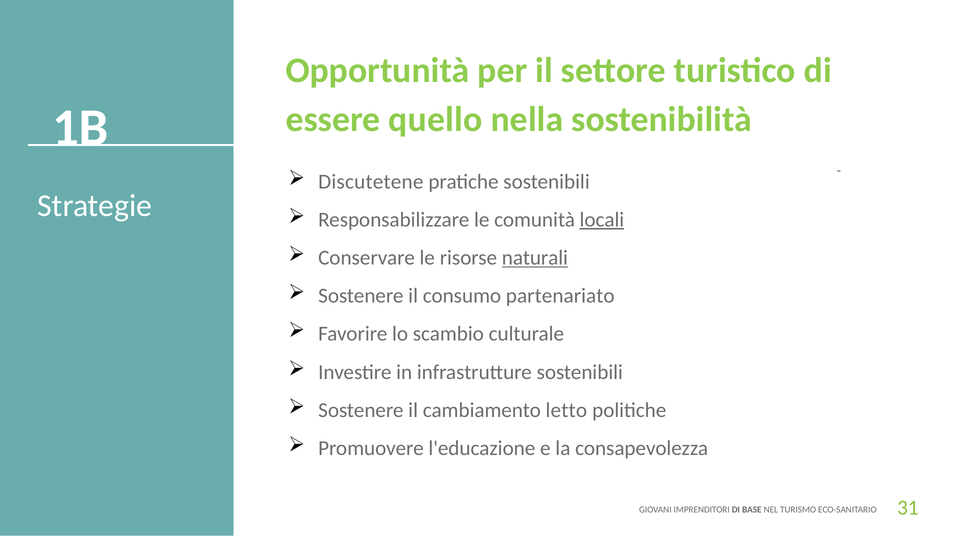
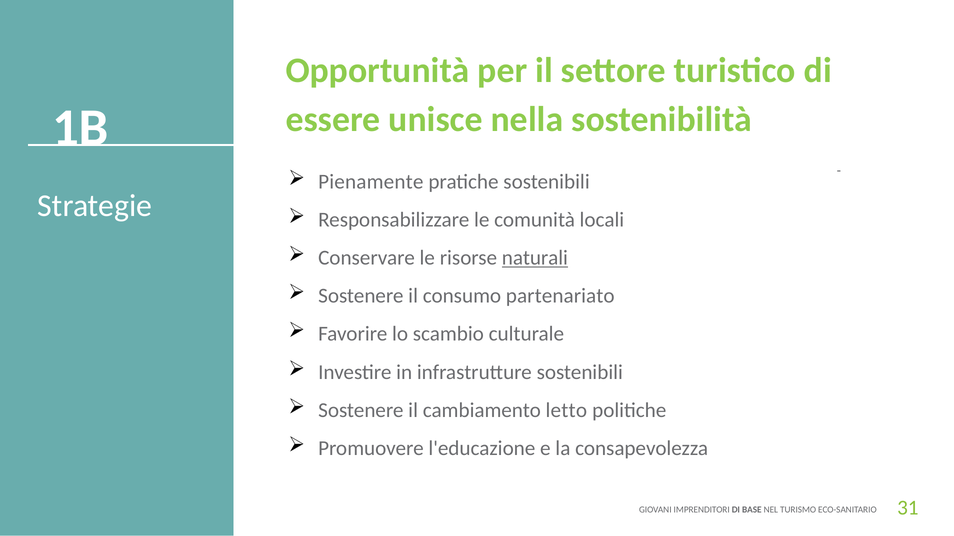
quello: quello -> unisce (436, 120)
Discutetene: Discutetene -> Pienamente (371, 182)
locali underline: present -> none (602, 220)
